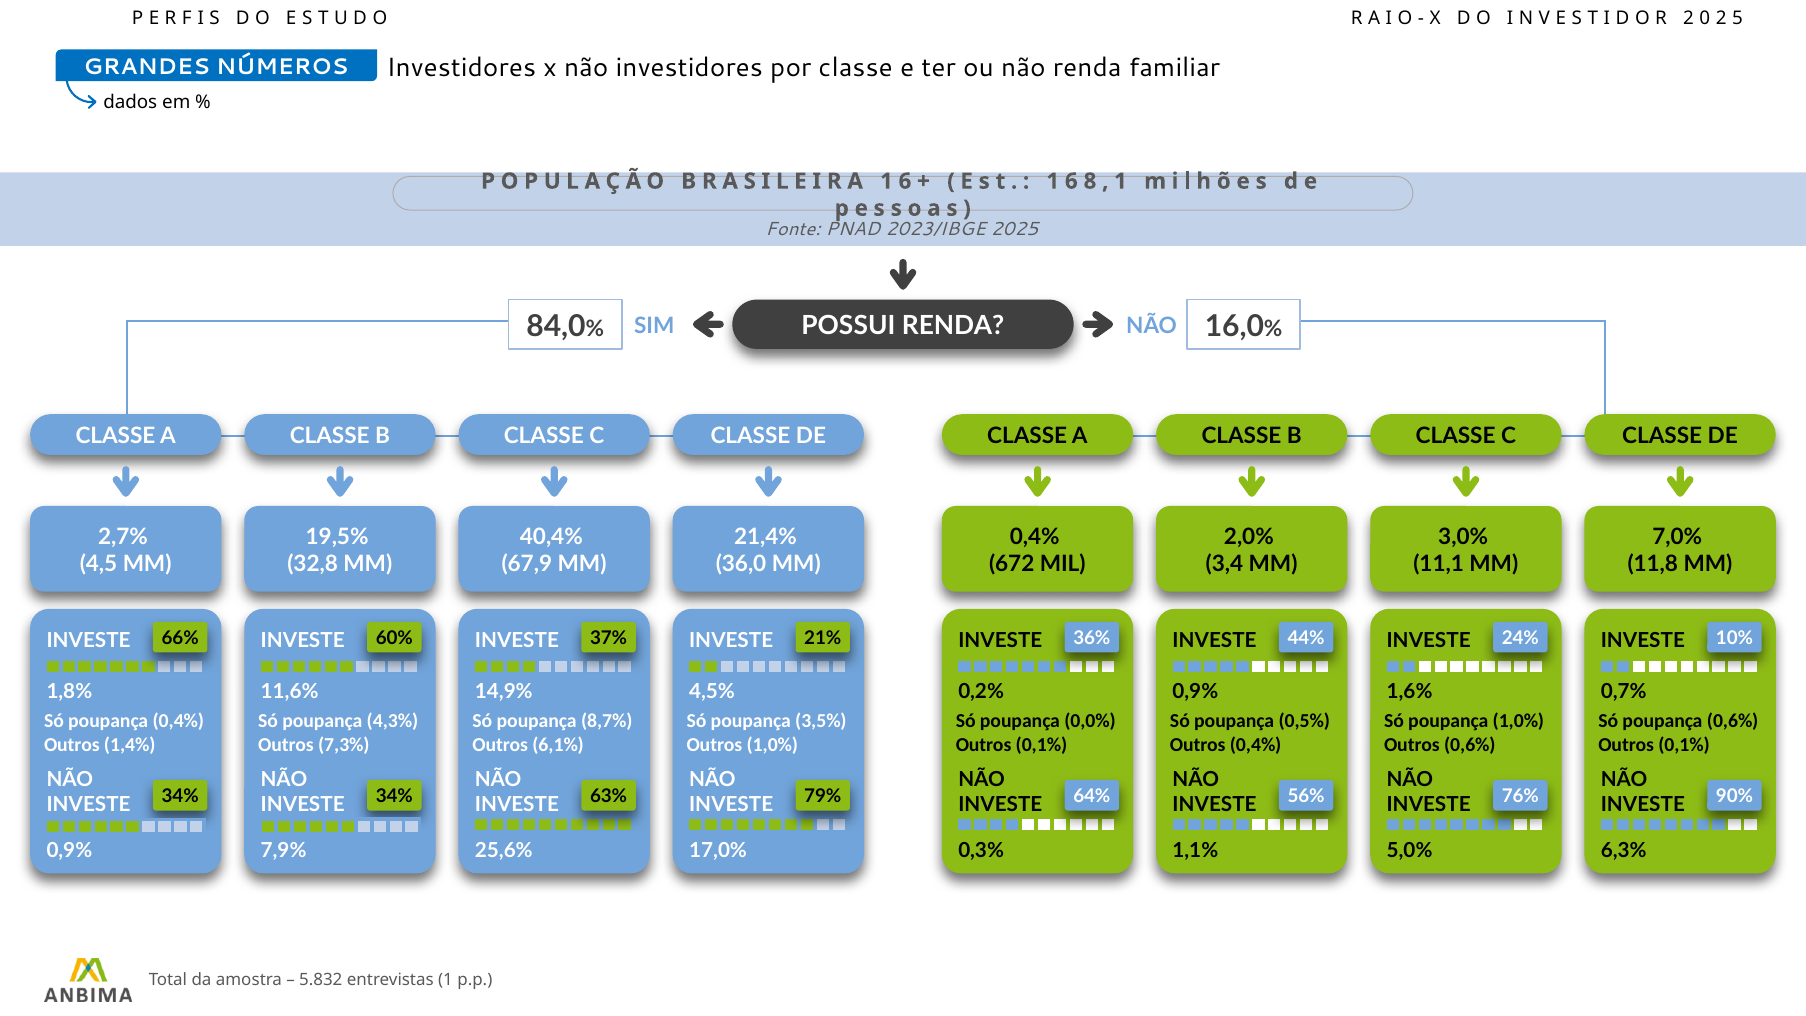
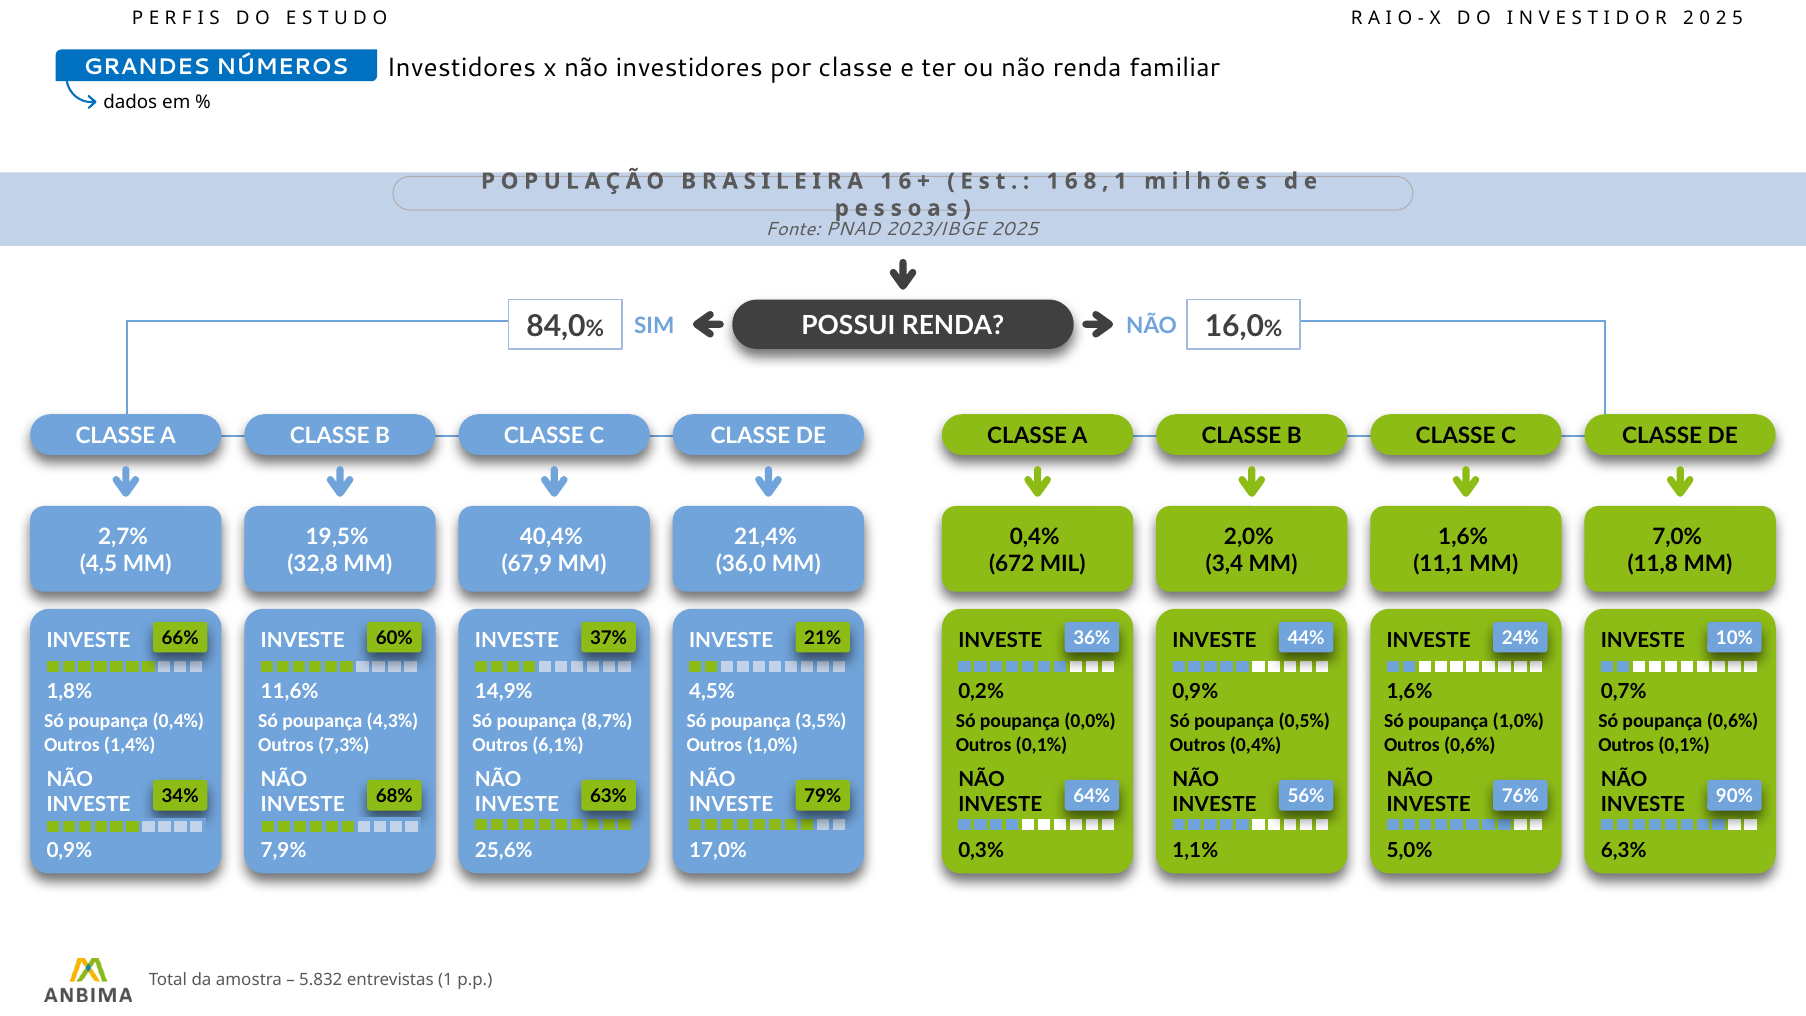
3,0%: 3,0% -> 1,6% (1463, 537)
34%: 34% -> 68% (394, 796)
